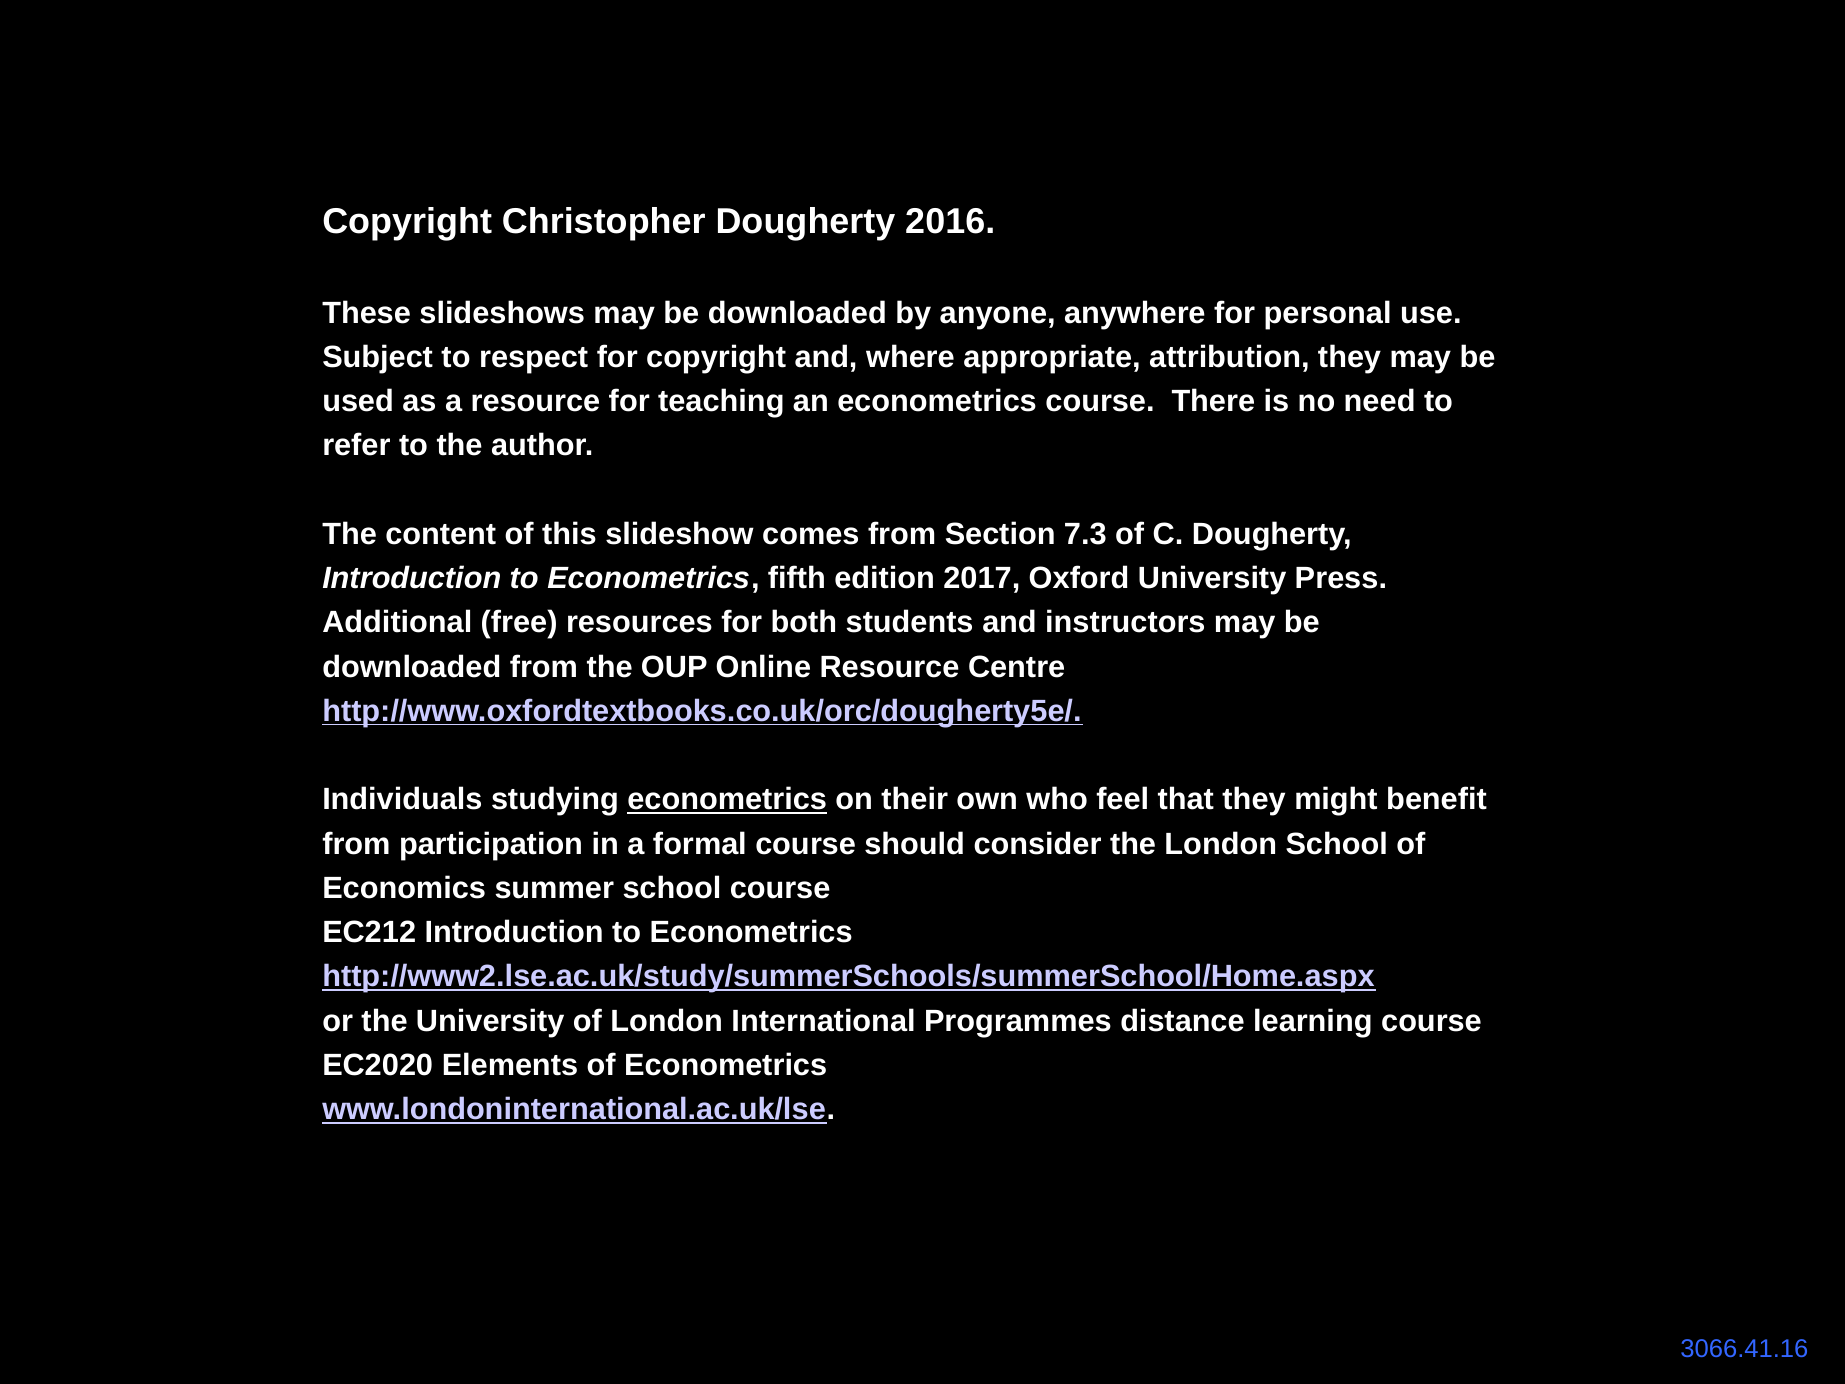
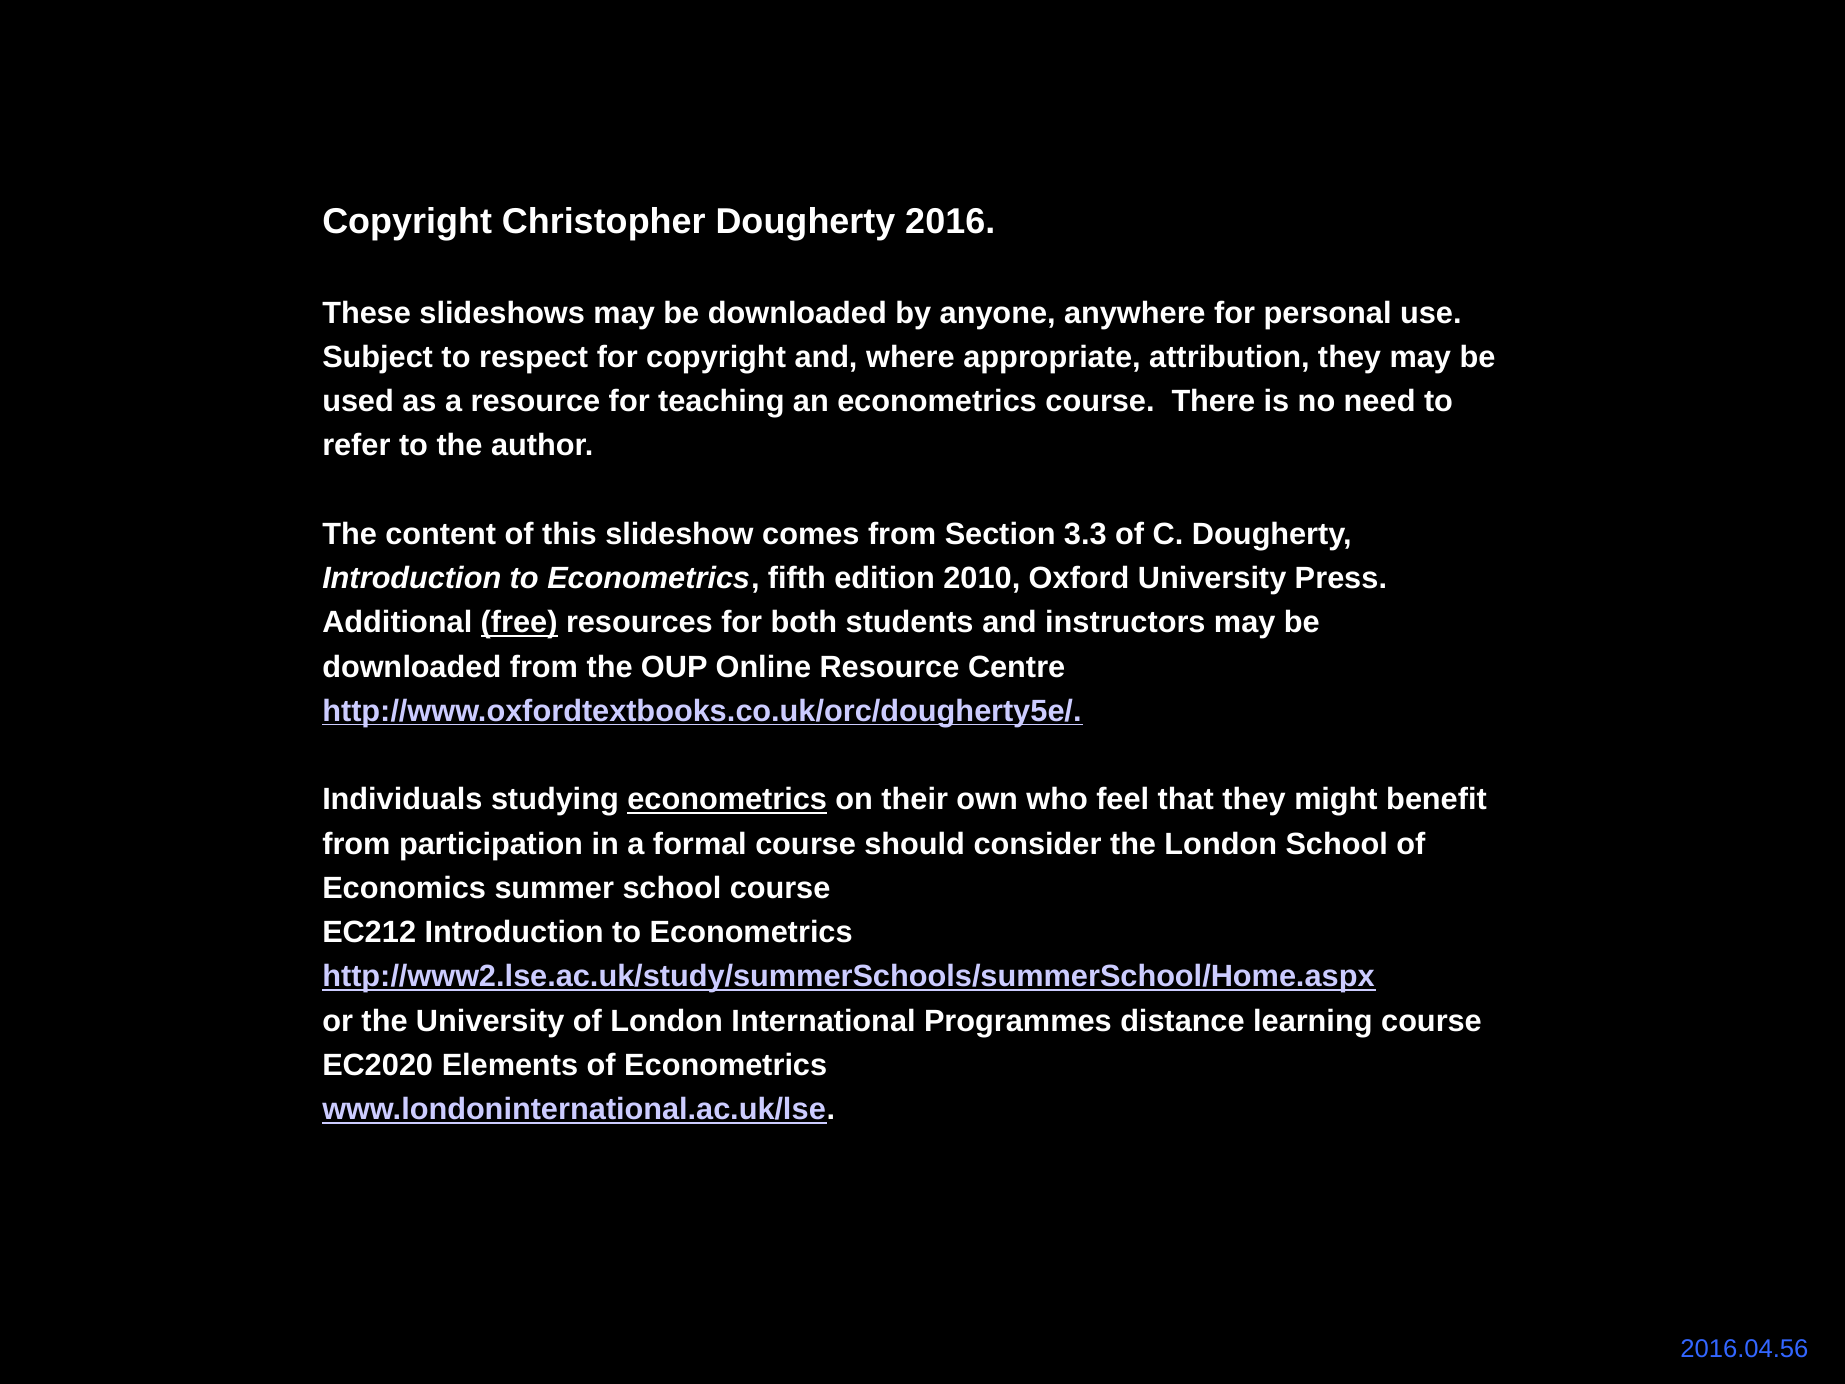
7.3: 7.3 -> 3.3 (1085, 534)
2017: 2017 -> 2010 (982, 578)
free underline: none -> present (519, 623)
3066.41.16: 3066.41.16 -> 2016.04.56 (1744, 1348)
